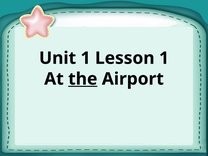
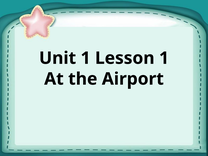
the underline: present -> none (83, 79)
